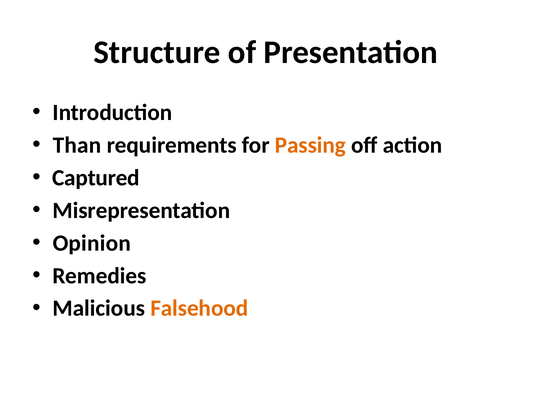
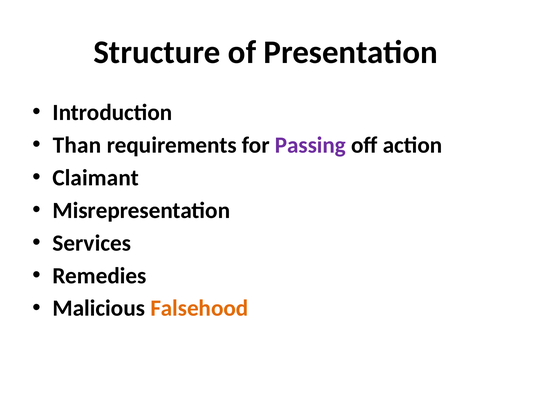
Passing colour: orange -> purple (310, 145)
Captured: Captured -> Claimant (96, 178)
Opinion: Opinion -> Services (92, 243)
